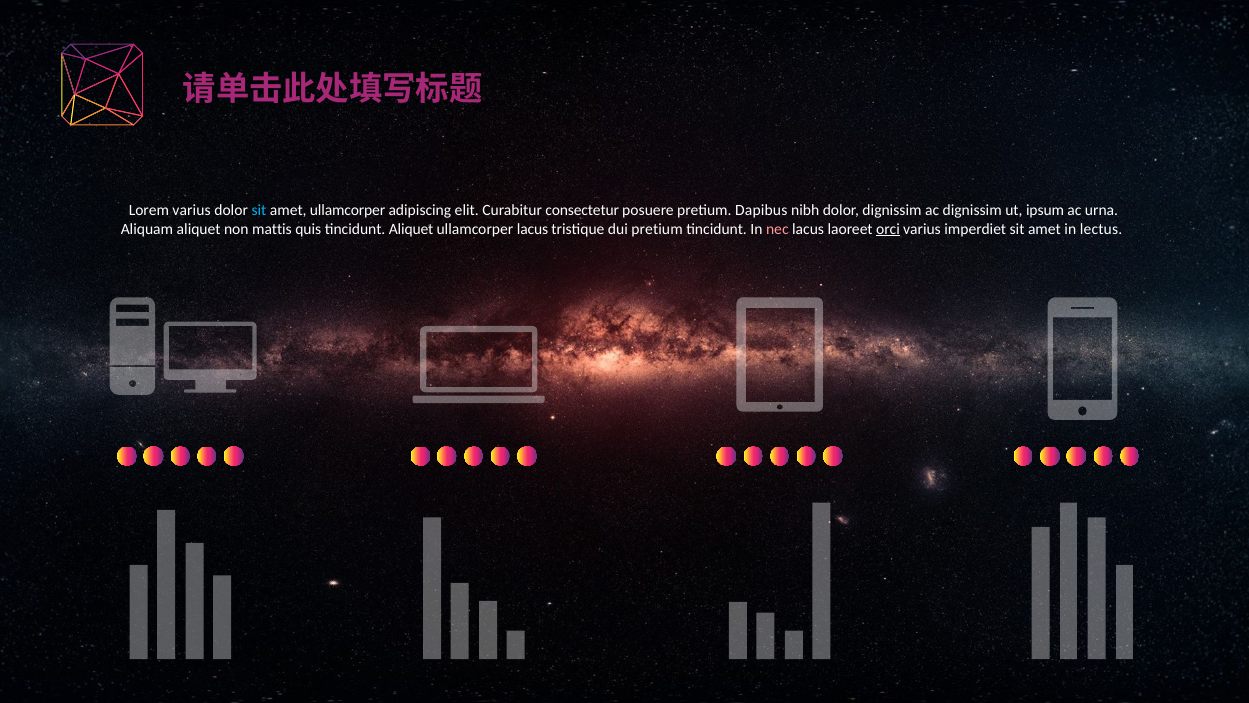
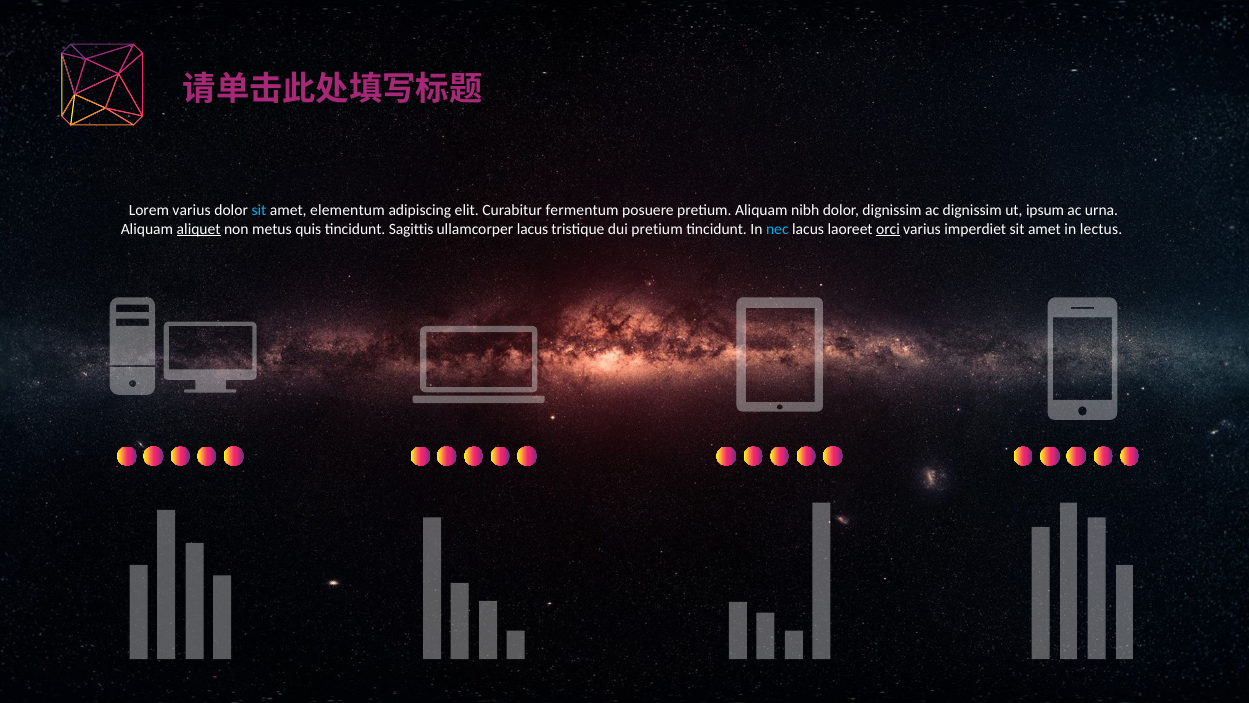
amet ullamcorper: ullamcorper -> elementum (347, 210)
consectetur: consectetur -> fermentum (582, 210)
pretium Dapibus: Dapibus -> Aliquam (761, 210)
aliquet underline: none -> present (199, 229)
mattis: mattis -> metus (272, 229)
tincidunt Aliquet: Aliquet -> Sagittis (411, 229)
nec colour: pink -> light blue (777, 229)
